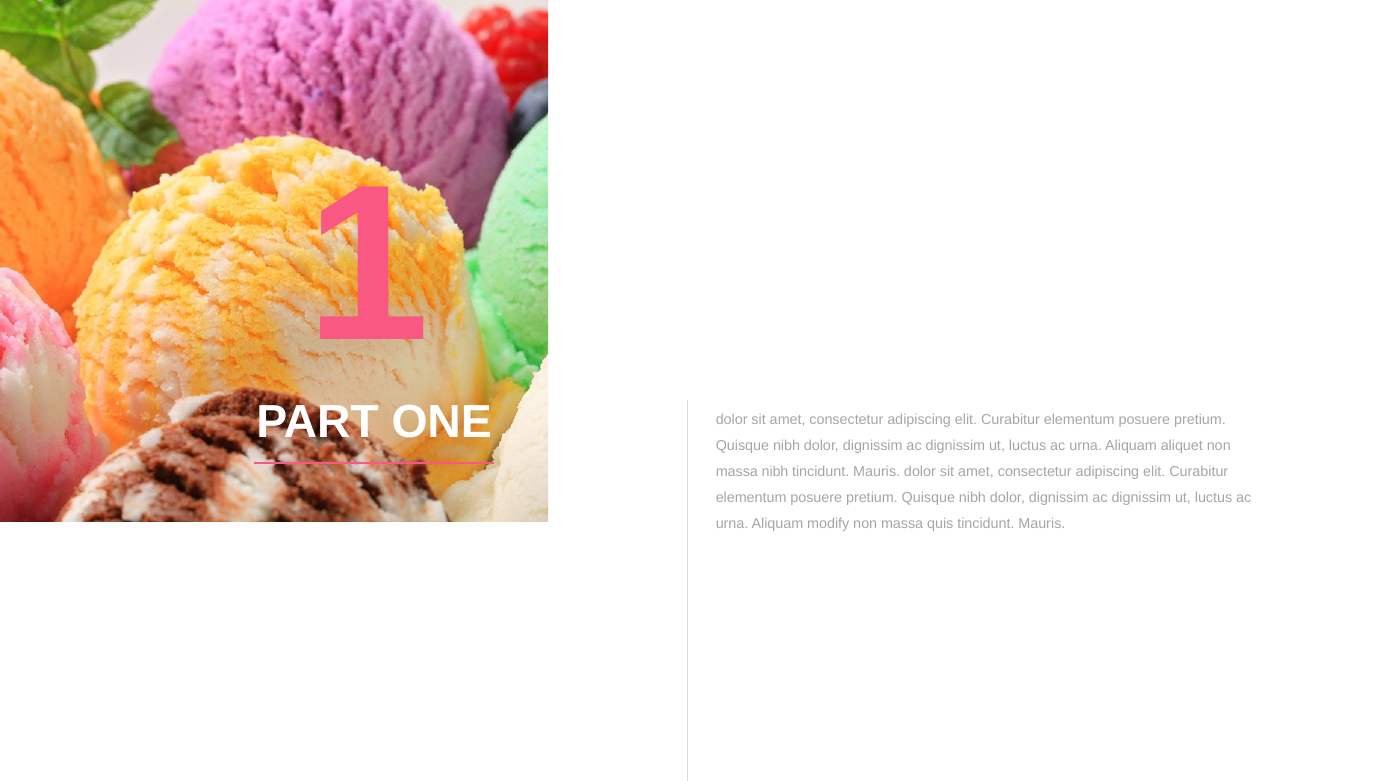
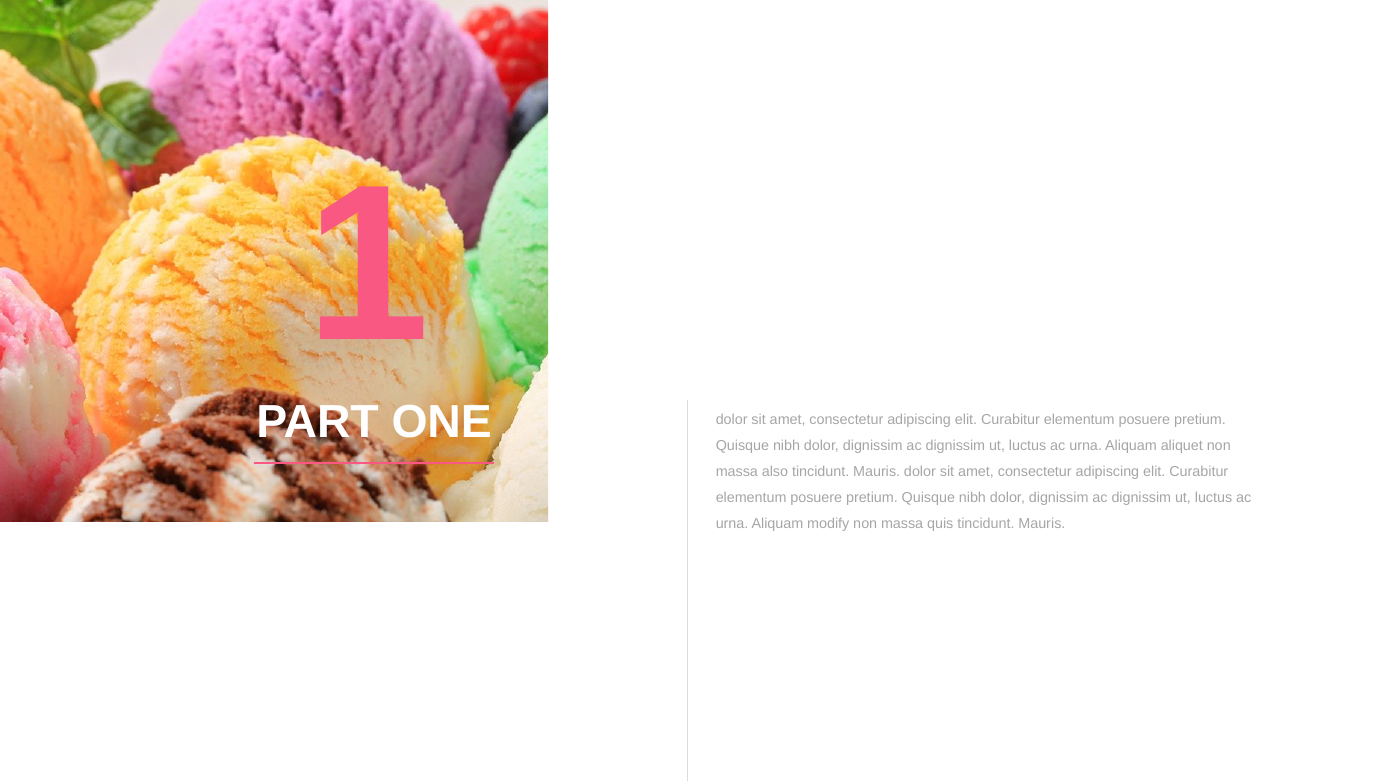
massa nibh: nibh -> also (775, 472)
